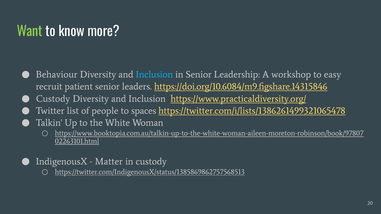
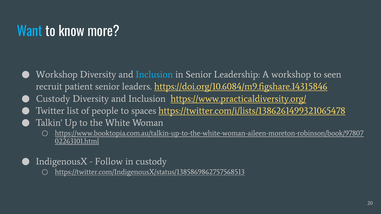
Want colour: light green -> light blue (30, 32)
Behaviour: Behaviour -> Workshop (57, 75)
easy: easy -> seen (333, 75)
Matter: Matter -> Follow (109, 162)
